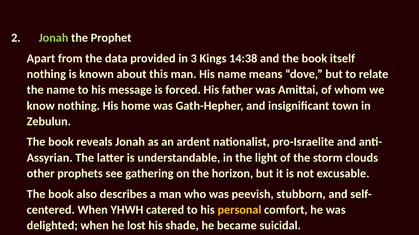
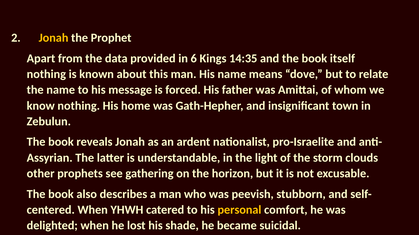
Jonah colour: light green -> yellow (54, 38)
3: 3 -> 6 (194, 59)
14:38: 14:38 -> 14:35 (243, 59)
